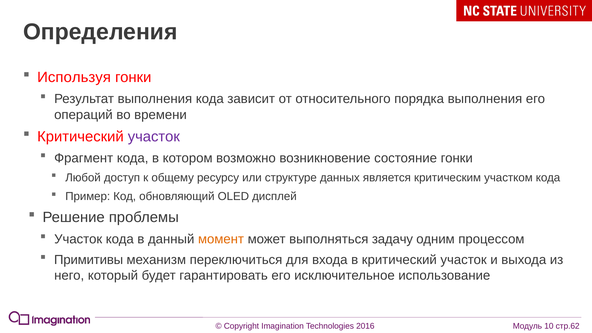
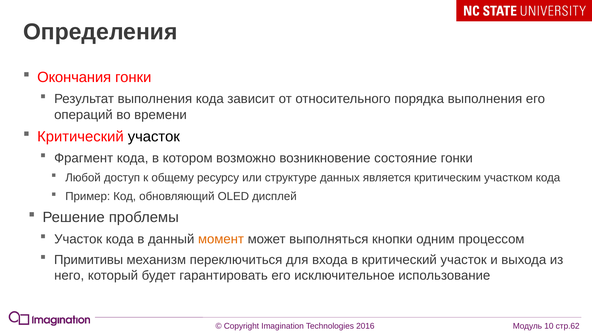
Используя: Используя -> Окончания (74, 77)
участок colour: purple -> black (154, 137)
задачу: задачу -> кнопки (392, 239)
